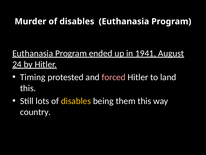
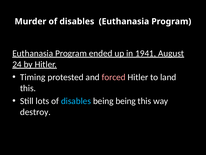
disables colour: yellow -> light blue (76, 101)
being them: them -> being (126, 101)
country: country -> destroy (35, 112)
